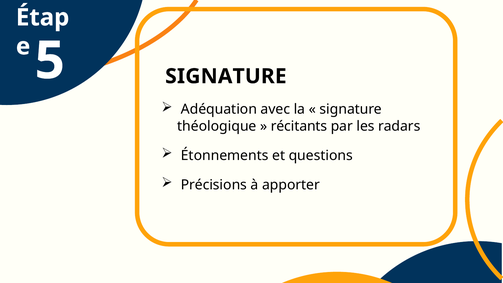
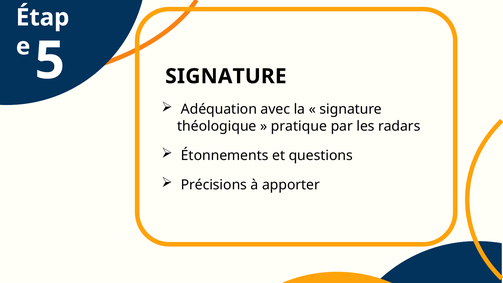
récitants: récitants -> pratique (299, 126)
